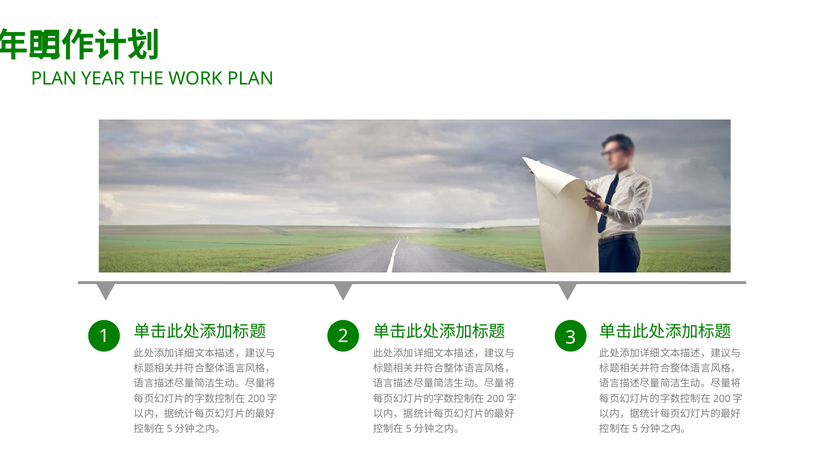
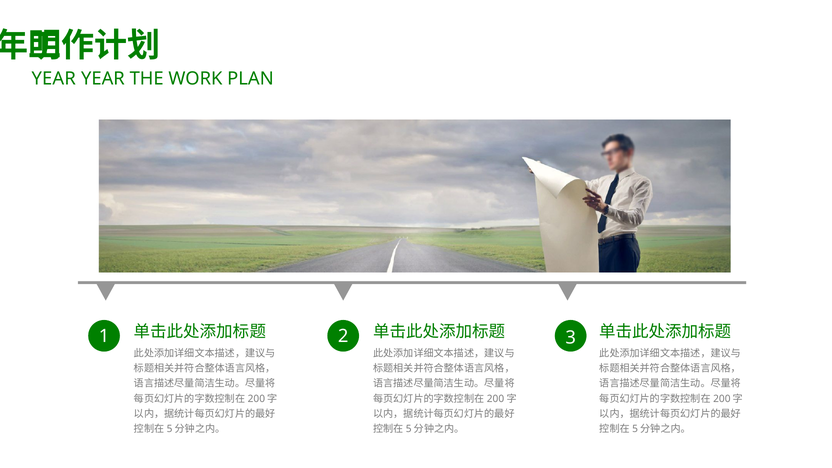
PLAN: PLAN -> YEAR (54, 78)
